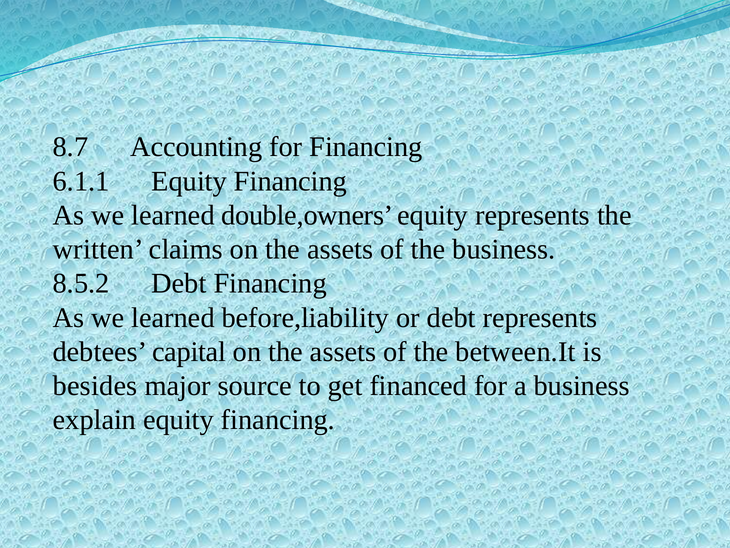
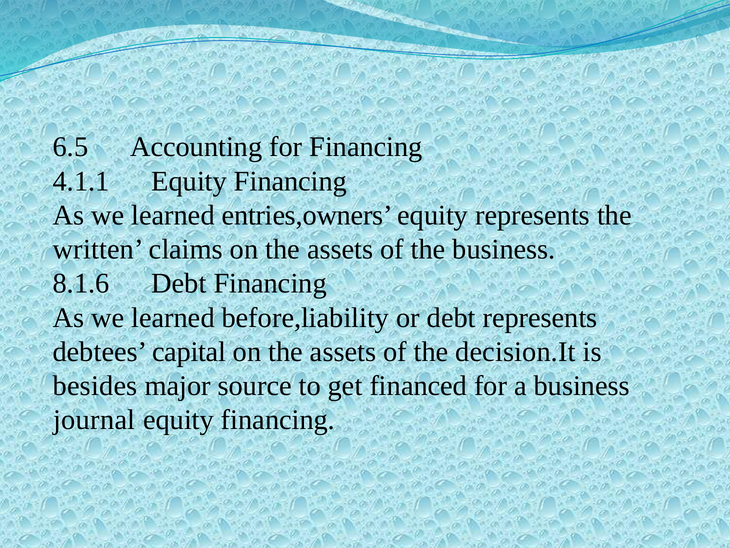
8.7: 8.7 -> 6.5 (71, 147)
6.1.1: 6.1.1 -> 4.1.1 (81, 181)
double,owners: double,owners -> entries,owners (307, 215)
8.5.2: 8.5.2 -> 8.1.6 (81, 283)
between.It: between.It -> decision.It (516, 351)
explain: explain -> journal (94, 420)
